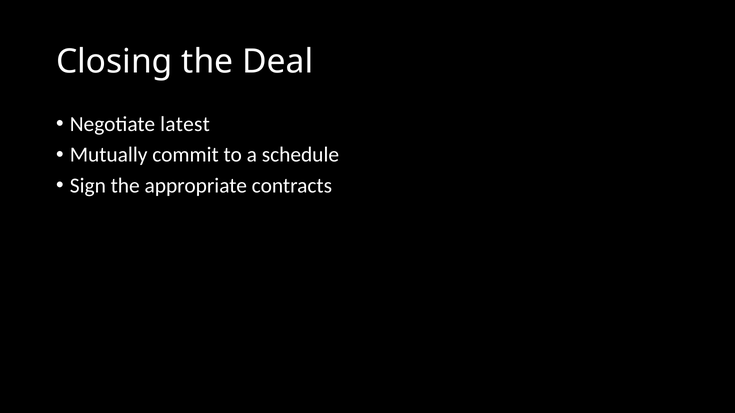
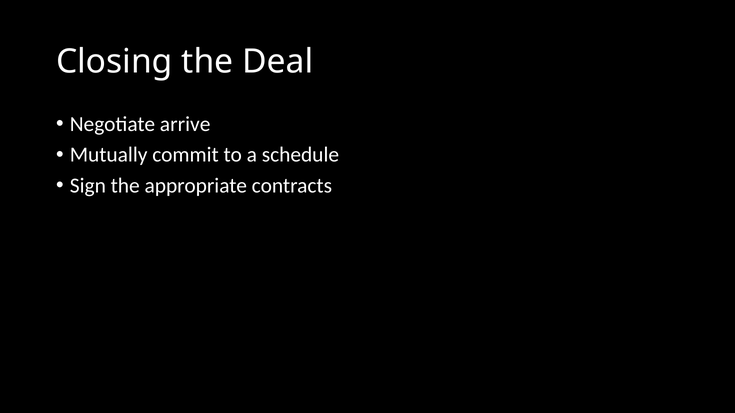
latest: latest -> arrive (185, 124)
